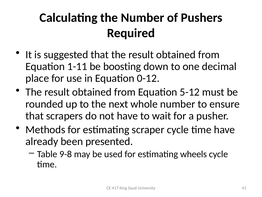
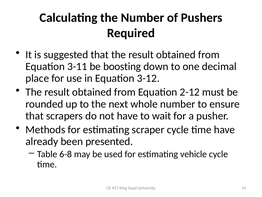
1-11: 1-11 -> 3-11 (77, 66)
0-12: 0-12 -> 3-12 (148, 78)
5-12: 5-12 -> 2-12 (190, 92)
9-8: 9-8 -> 6-8 (66, 154)
wheels: wheels -> vehicle (194, 154)
